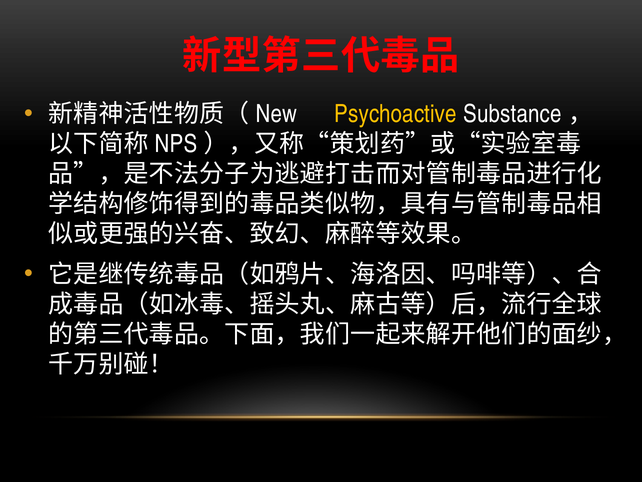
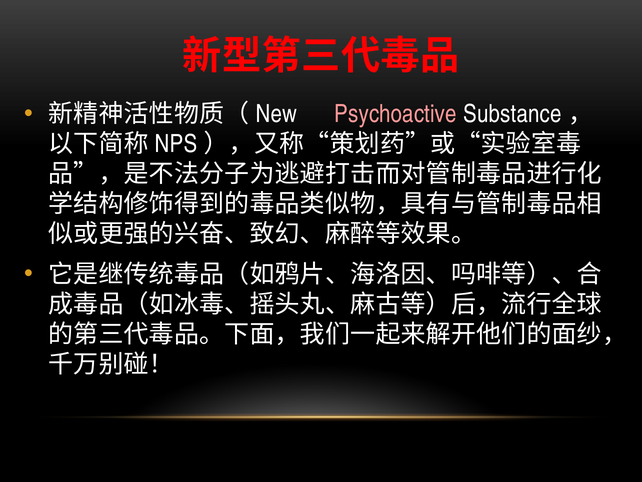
Psychoactive colour: yellow -> pink (396, 114)
